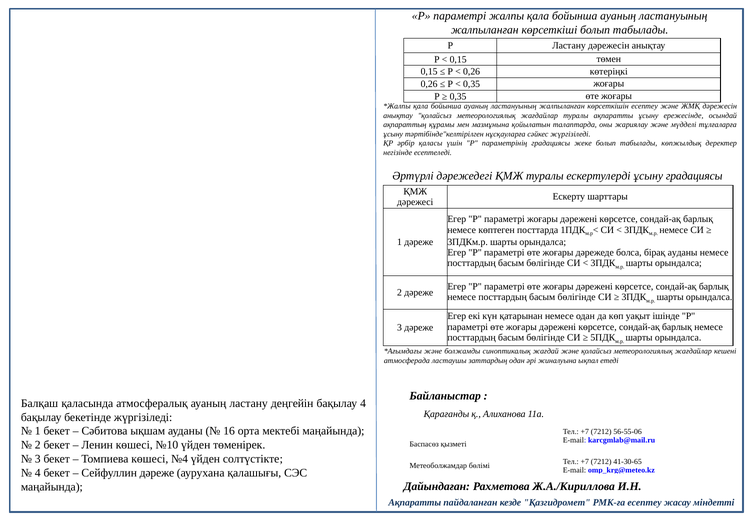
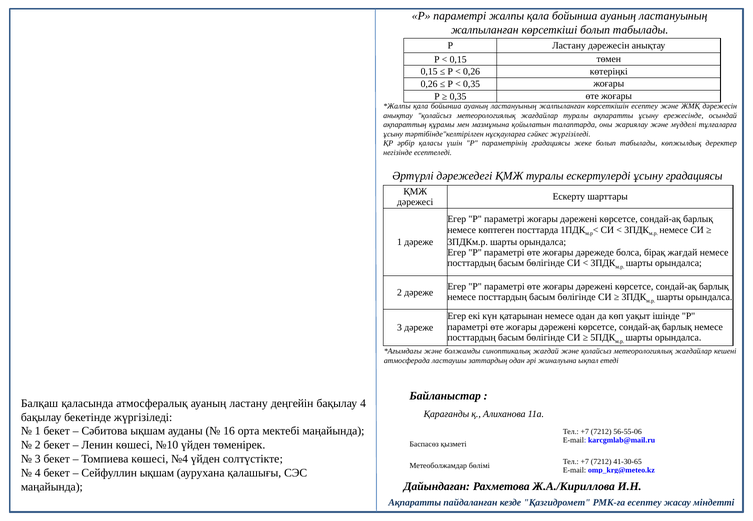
бірақ ауданы: ауданы -> жағдай (682, 253)
Сейфуллин дәреже: дәреже -> ықшам (157, 473)
